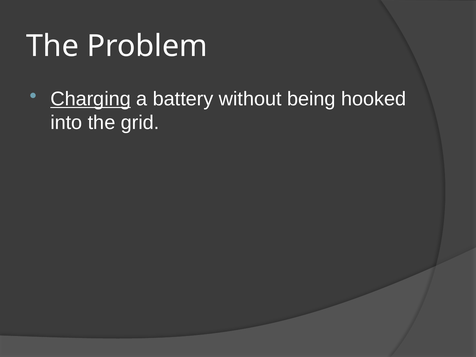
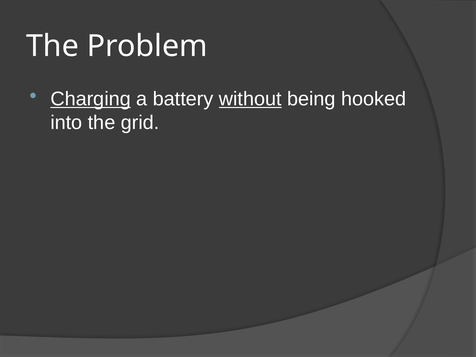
without underline: none -> present (250, 99)
